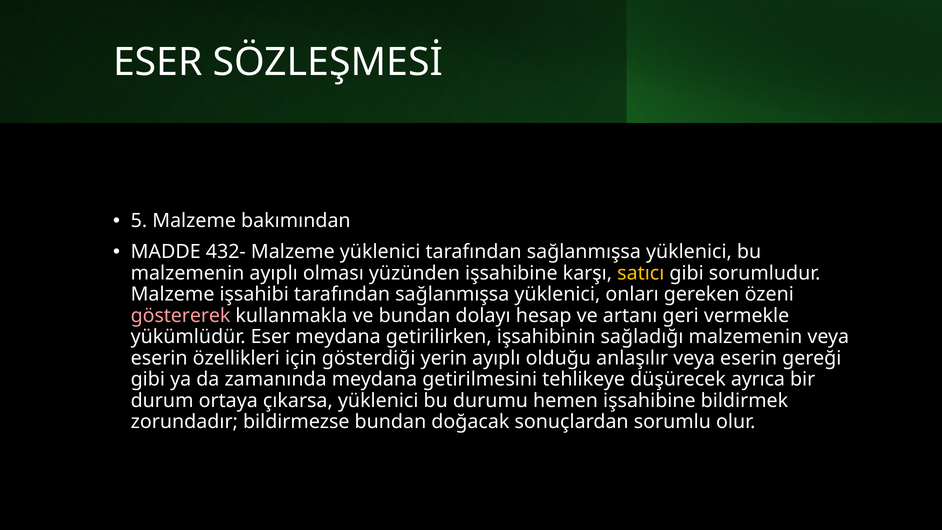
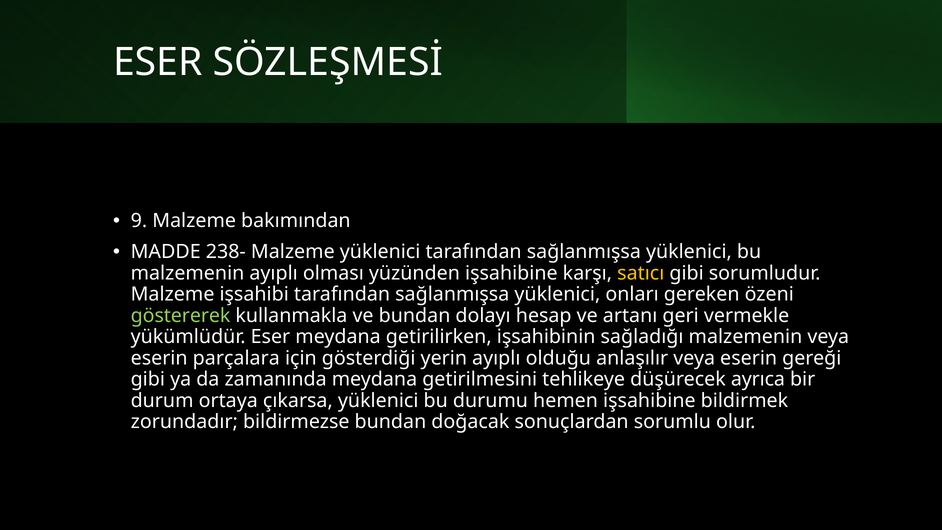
5: 5 -> 9 (139, 221)
432-: 432- -> 238- (226, 252)
göstererek colour: pink -> light green (181, 316)
özellikleri: özellikleri -> parçalara (236, 358)
